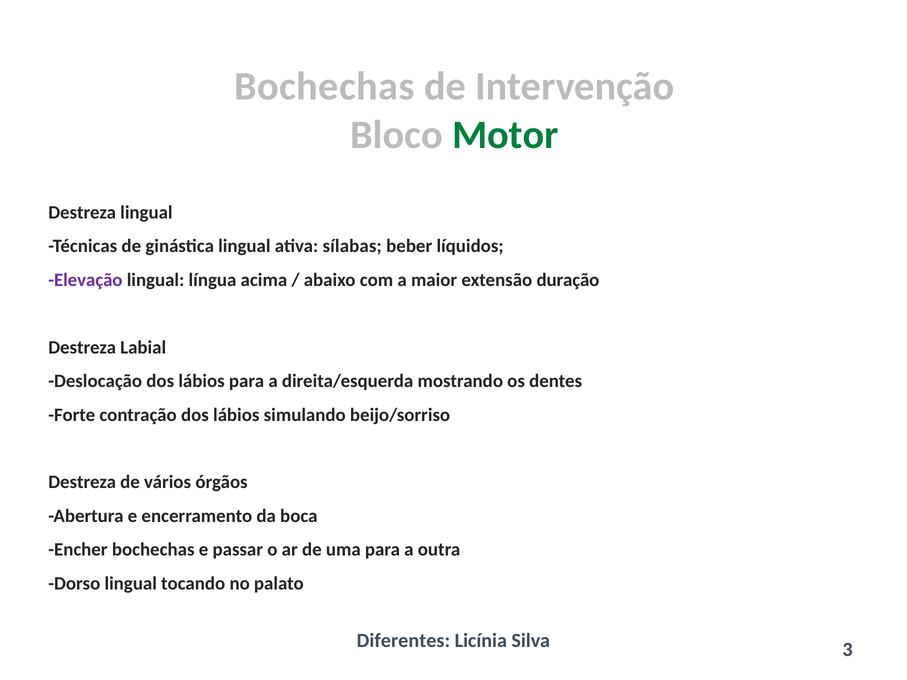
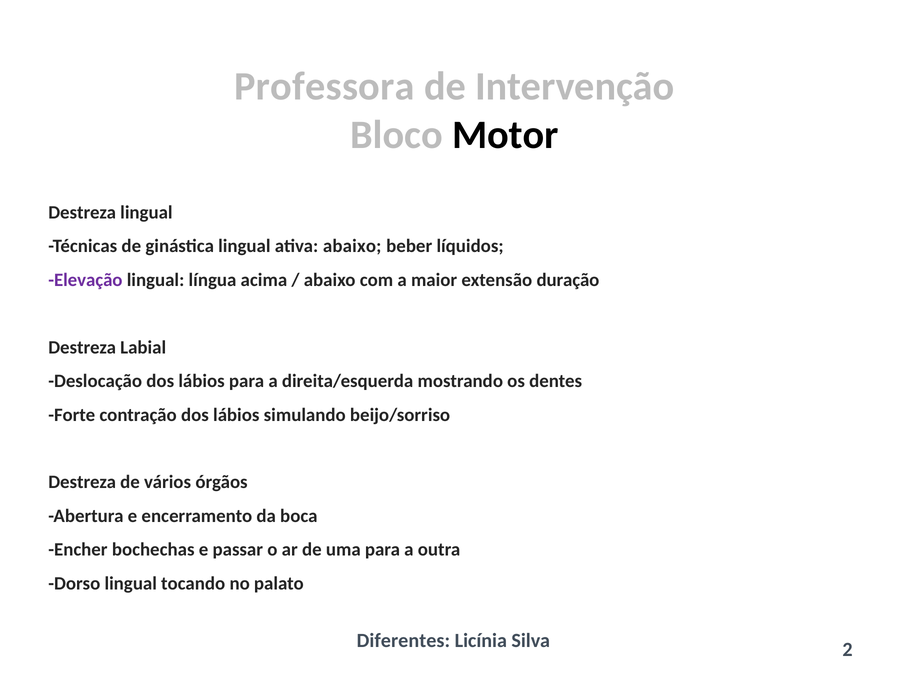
Bochechas: Bochechas -> Professora (324, 87)
Motor colour: green -> black (505, 135)
ativa sílabas: sílabas -> abaixo (352, 246)
3: 3 -> 2 (848, 650)
